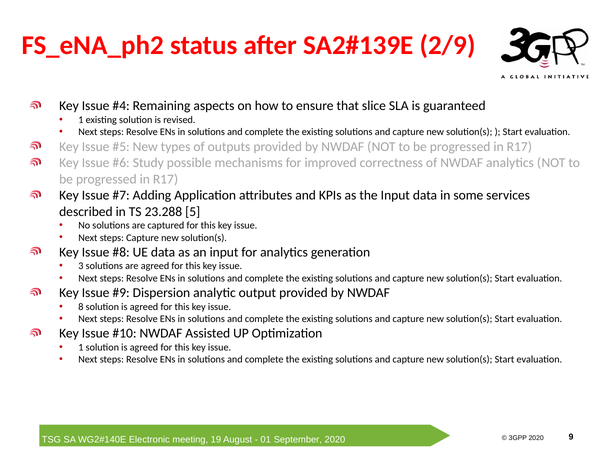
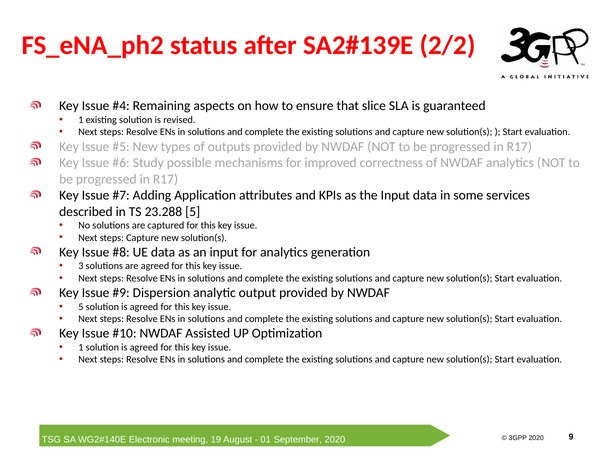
2/9: 2/9 -> 2/2 (448, 46)
8: 8 -> 5 (81, 307)
